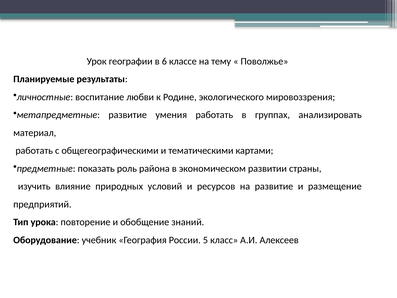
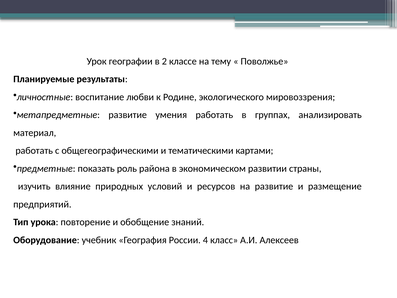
6: 6 -> 2 (164, 61)
5: 5 -> 4 (205, 240)
